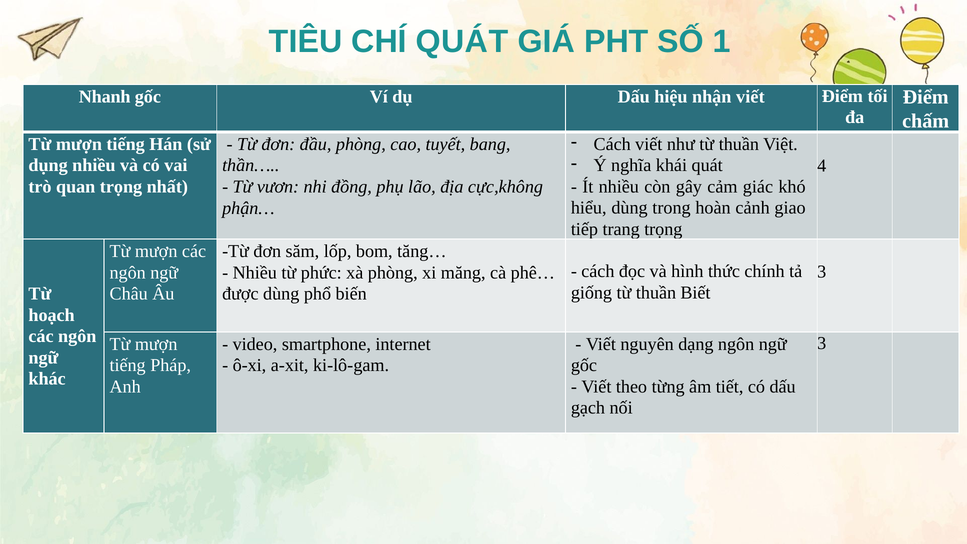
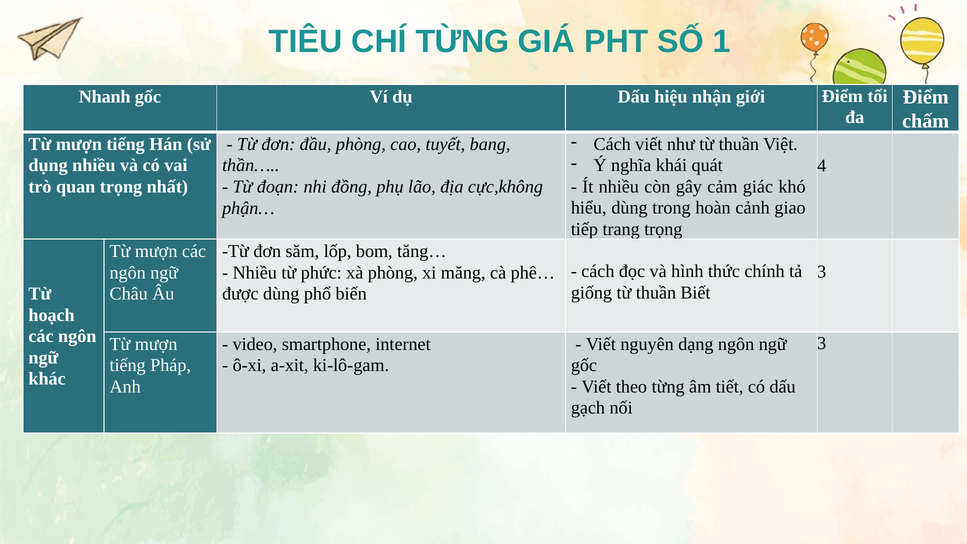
CHÍ QUÁT: QUÁT -> TỪNG (462, 42)
nhận viết: viết -> giới (750, 97)
vươn: vươn -> đoạn (278, 187)
